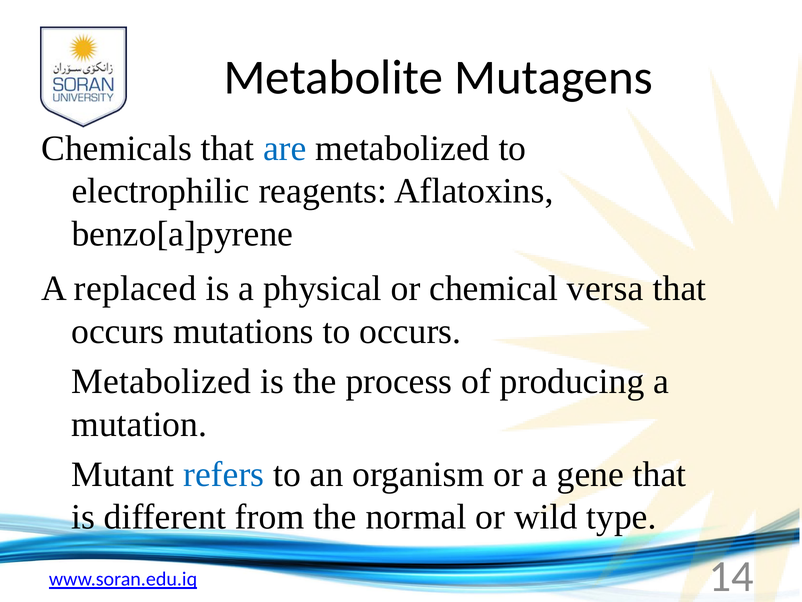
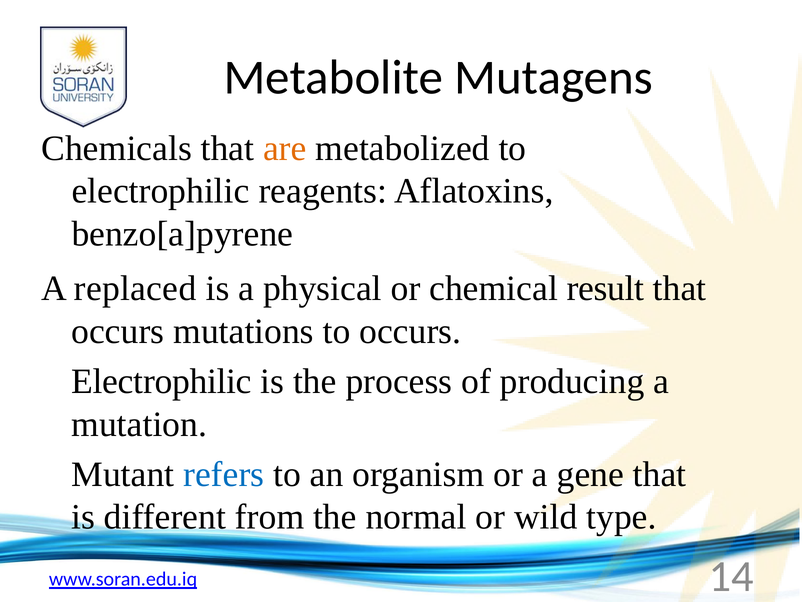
are colour: blue -> orange (285, 148)
versa: versa -> result (606, 288)
Metabolized: Metabolized -> Electrophilic (162, 381)
